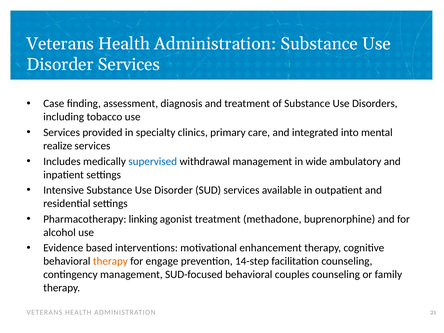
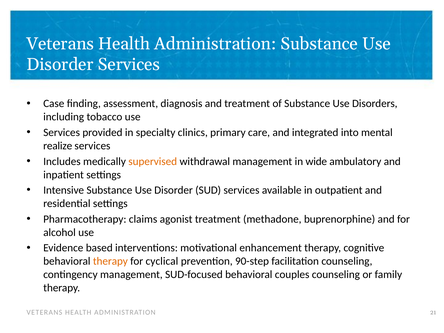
supervised colour: blue -> orange (153, 161)
linking: linking -> claims (143, 219)
engage: engage -> cyclical (162, 261)
14-step: 14-step -> 90-step (252, 261)
